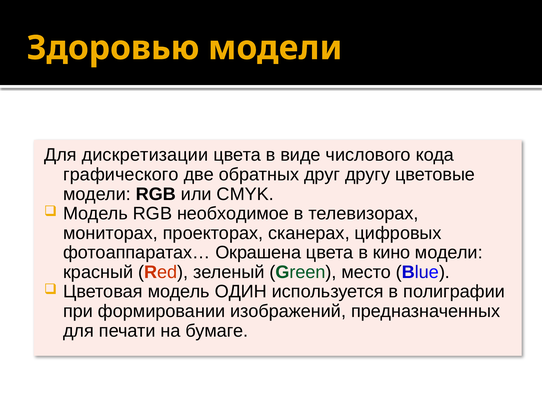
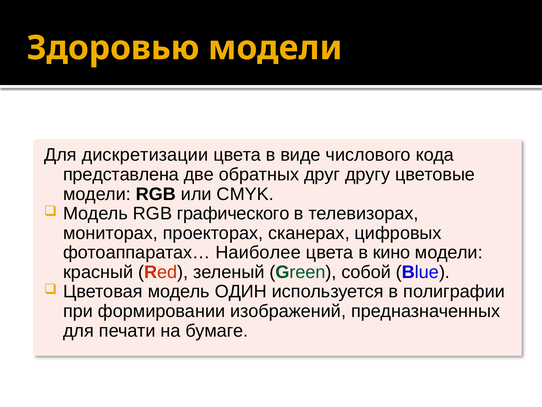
графического: графического -> представлена (121, 174)
необходимое: необходимое -> графического (233, 213)
Окрашена: Окрашена -> Наиболее (258, 252)
место: место -> собой (366, 272)
